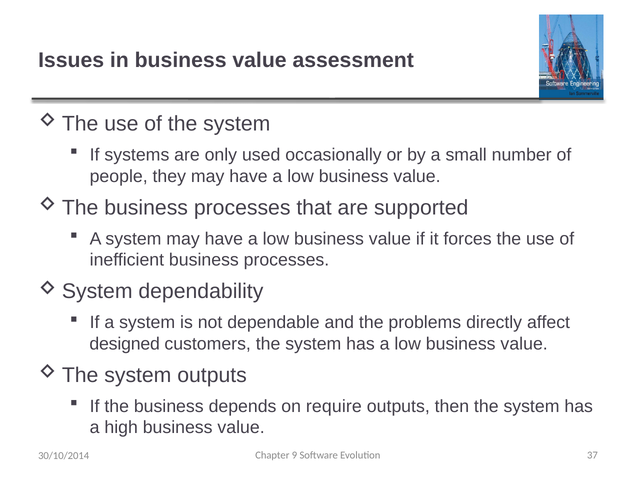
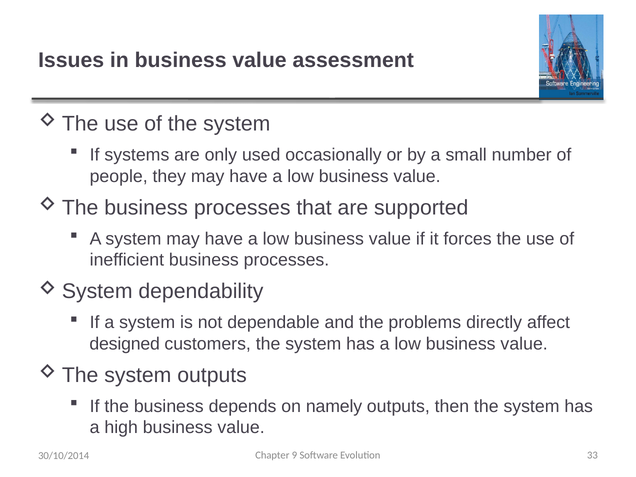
require: require -> namely (334, 406)
37: 37 -> 33 (592, 455)
